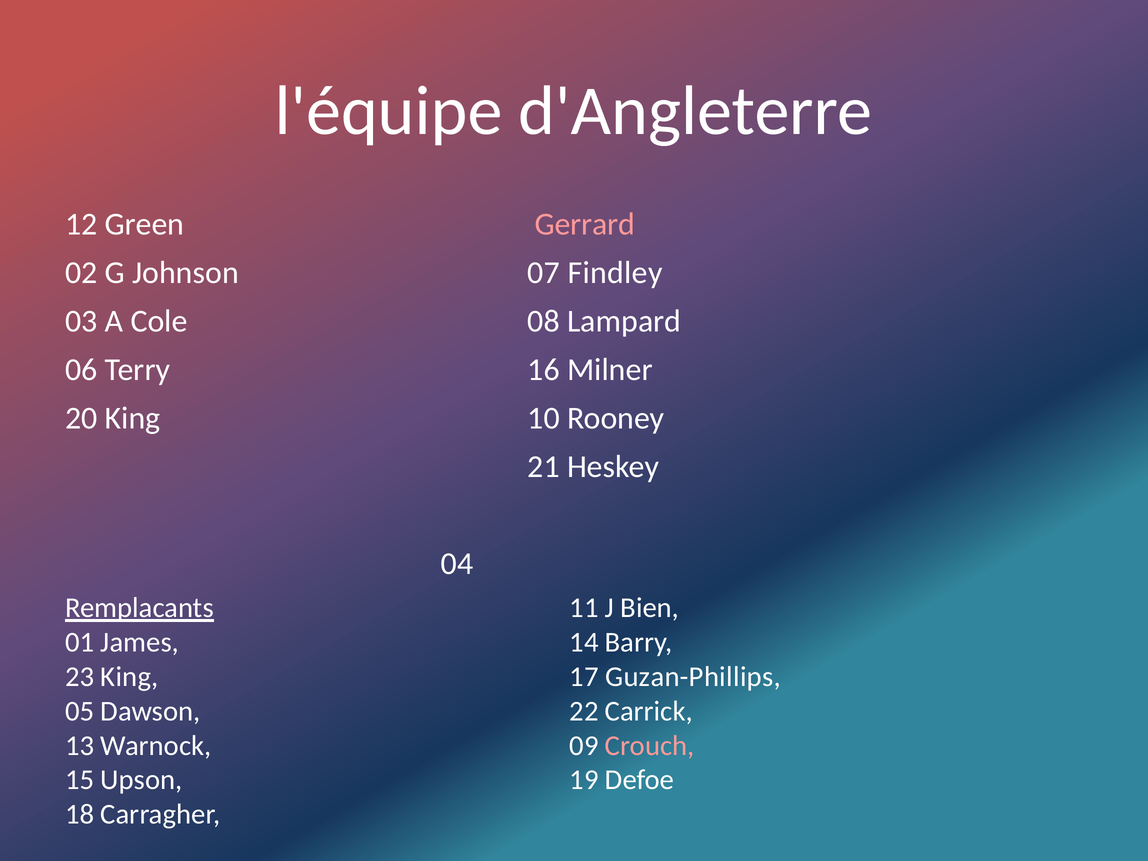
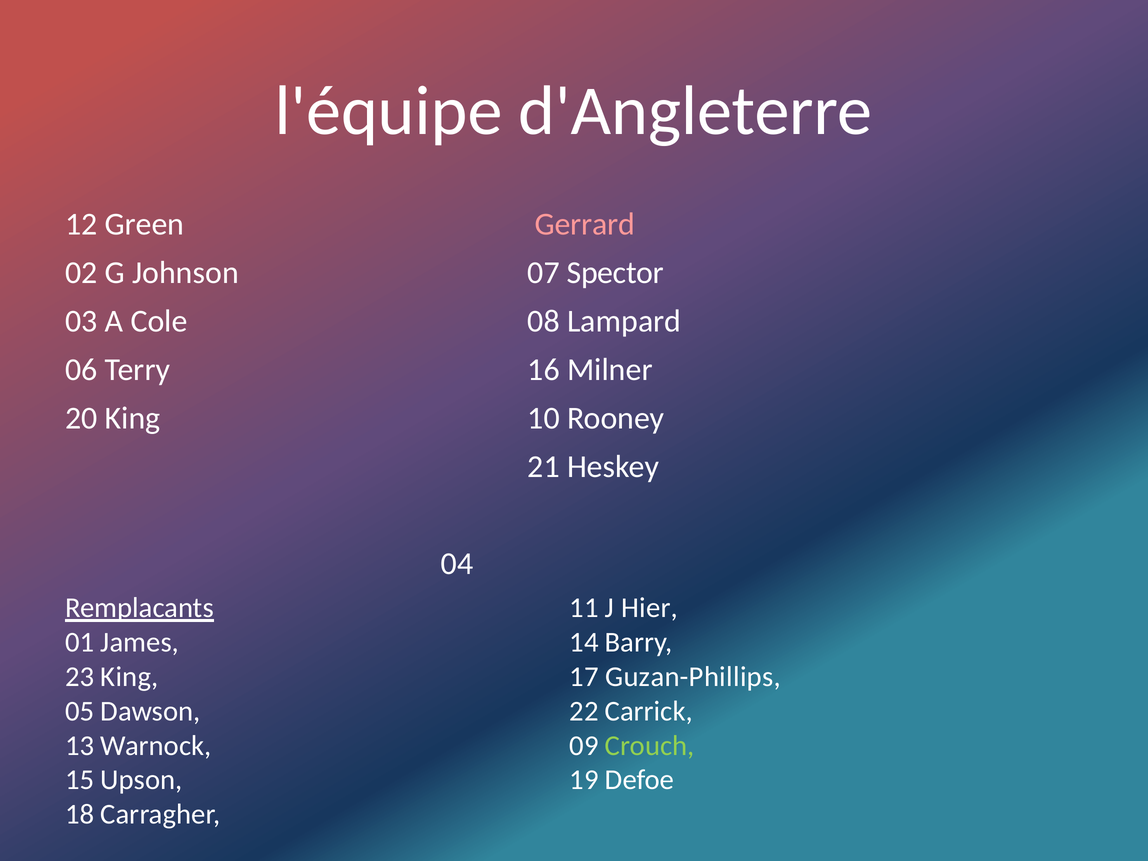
Findley: Findley -> Spector (615, 273)
Bien: Bien -> Hier (650, 608)
Crouch colour: pink -> light green (650, 746)
